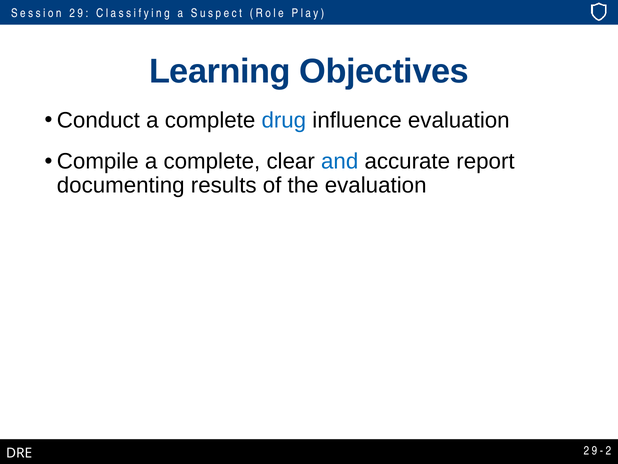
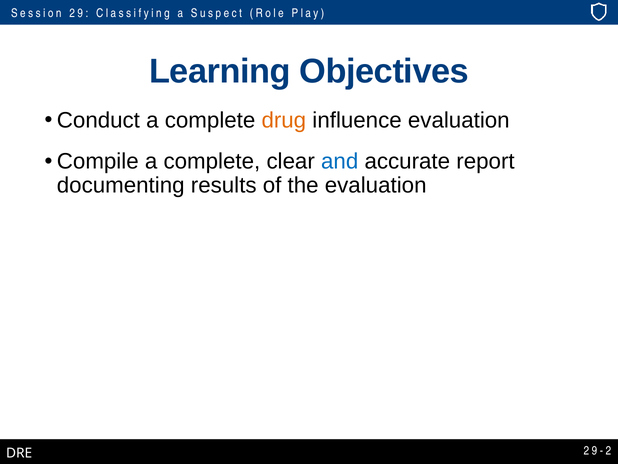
drug colour: blue -> orange (284, 120)
